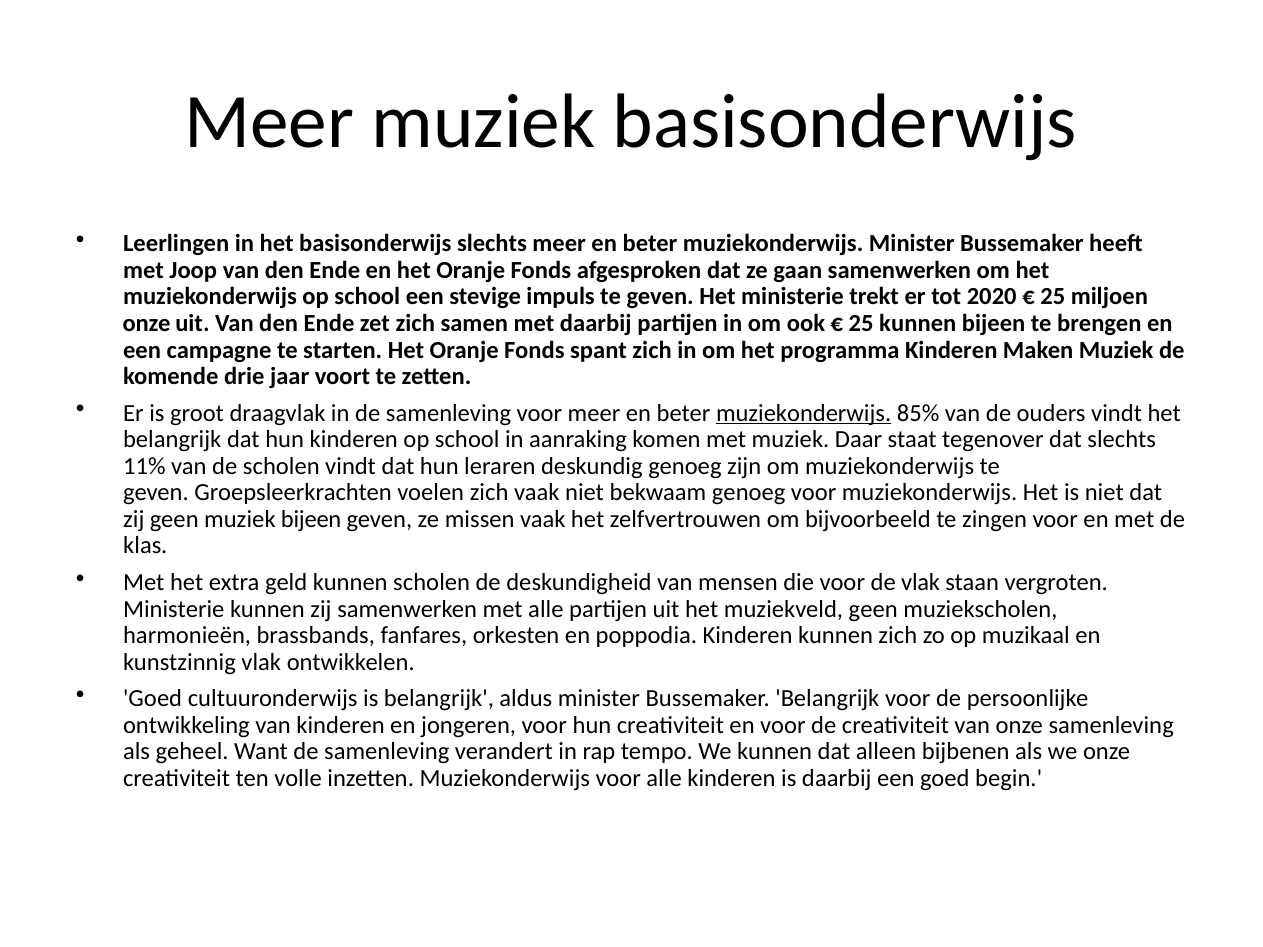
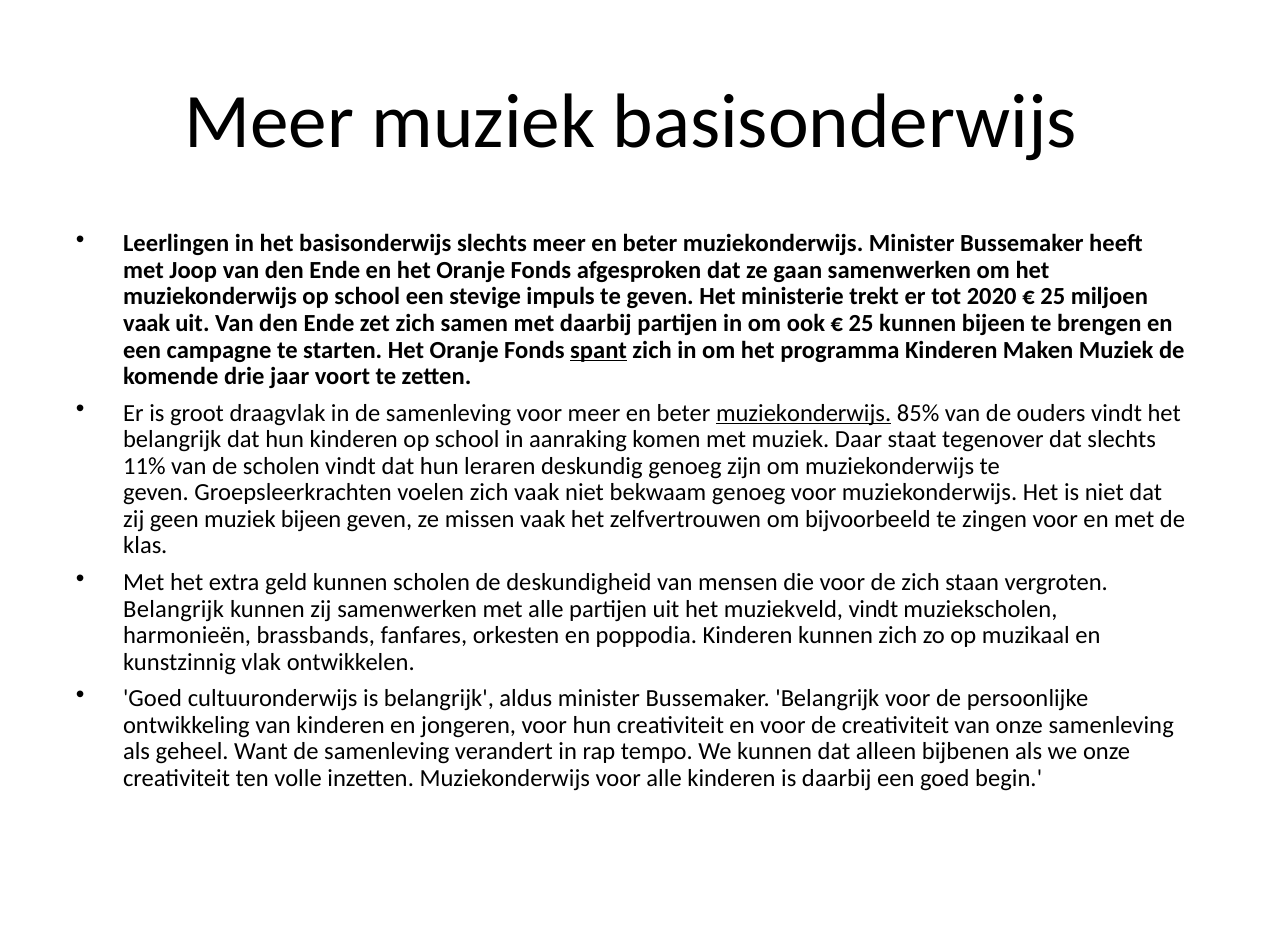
onze: onze -> vaak (147, 323)
spant underline: none -> present (599, 350)
de vlak: vlak -> zich (921, 583)
Ministerie: Ministerie -> Belangrijk (174, 609)
muziekveld geen: geen -> vindt (873, 609)
